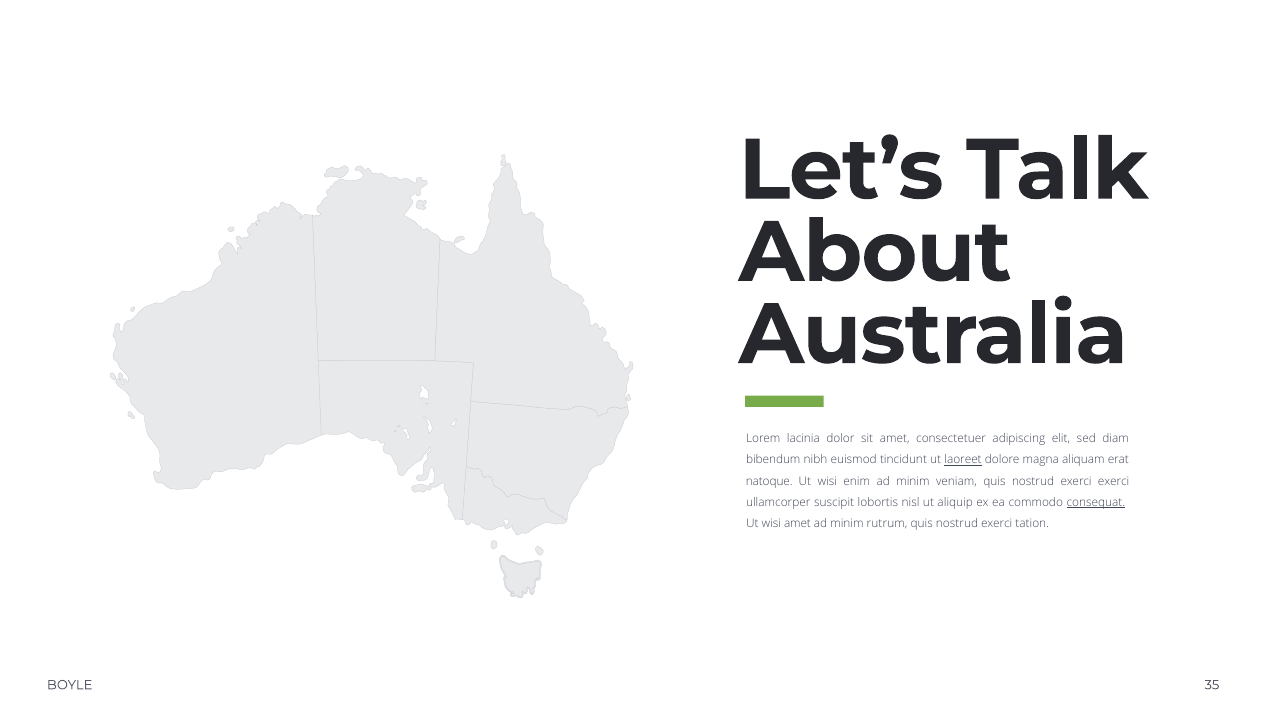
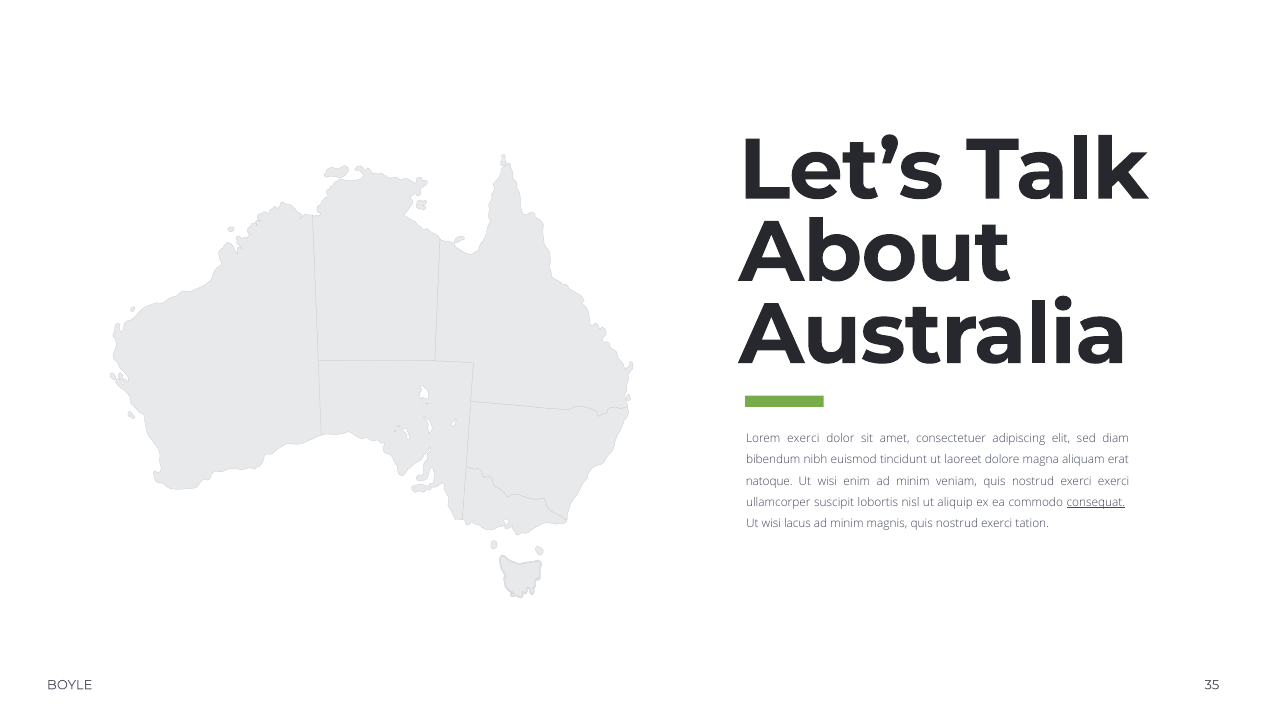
Lorem lacinia: lacinia -> exerci (803, 439)
laoreet underline: present -> none (963, 460)
wisi amet: amet -> lacus (798, 524)
rutrum: rutrum -> magnis (887, 524)
